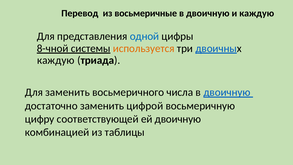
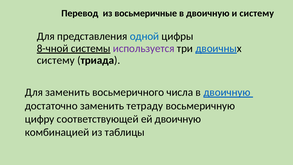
и каждую: каждую -> систему (257, 13)
используется colour: orange -> purple (144, 48)
каждую: каждую -> систему (56, 60)
цифрой: цифрой -> тетраду (145, 106)
